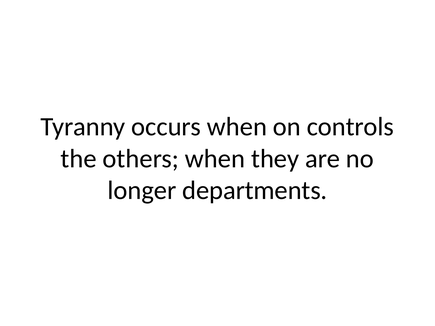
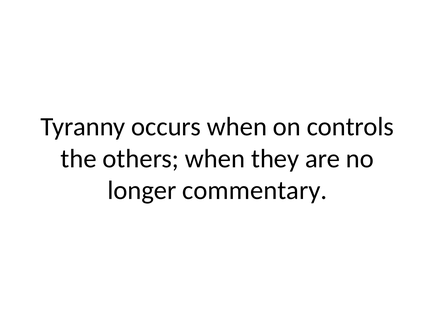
departments: departments -> commentary (255, 191)
